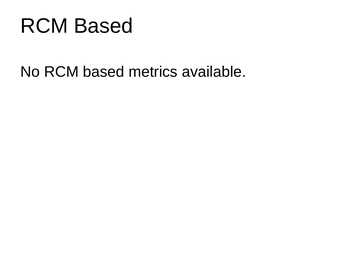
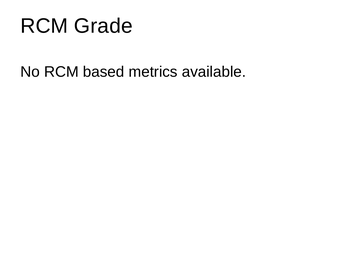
Based: Based -> Grade (103, 26)
